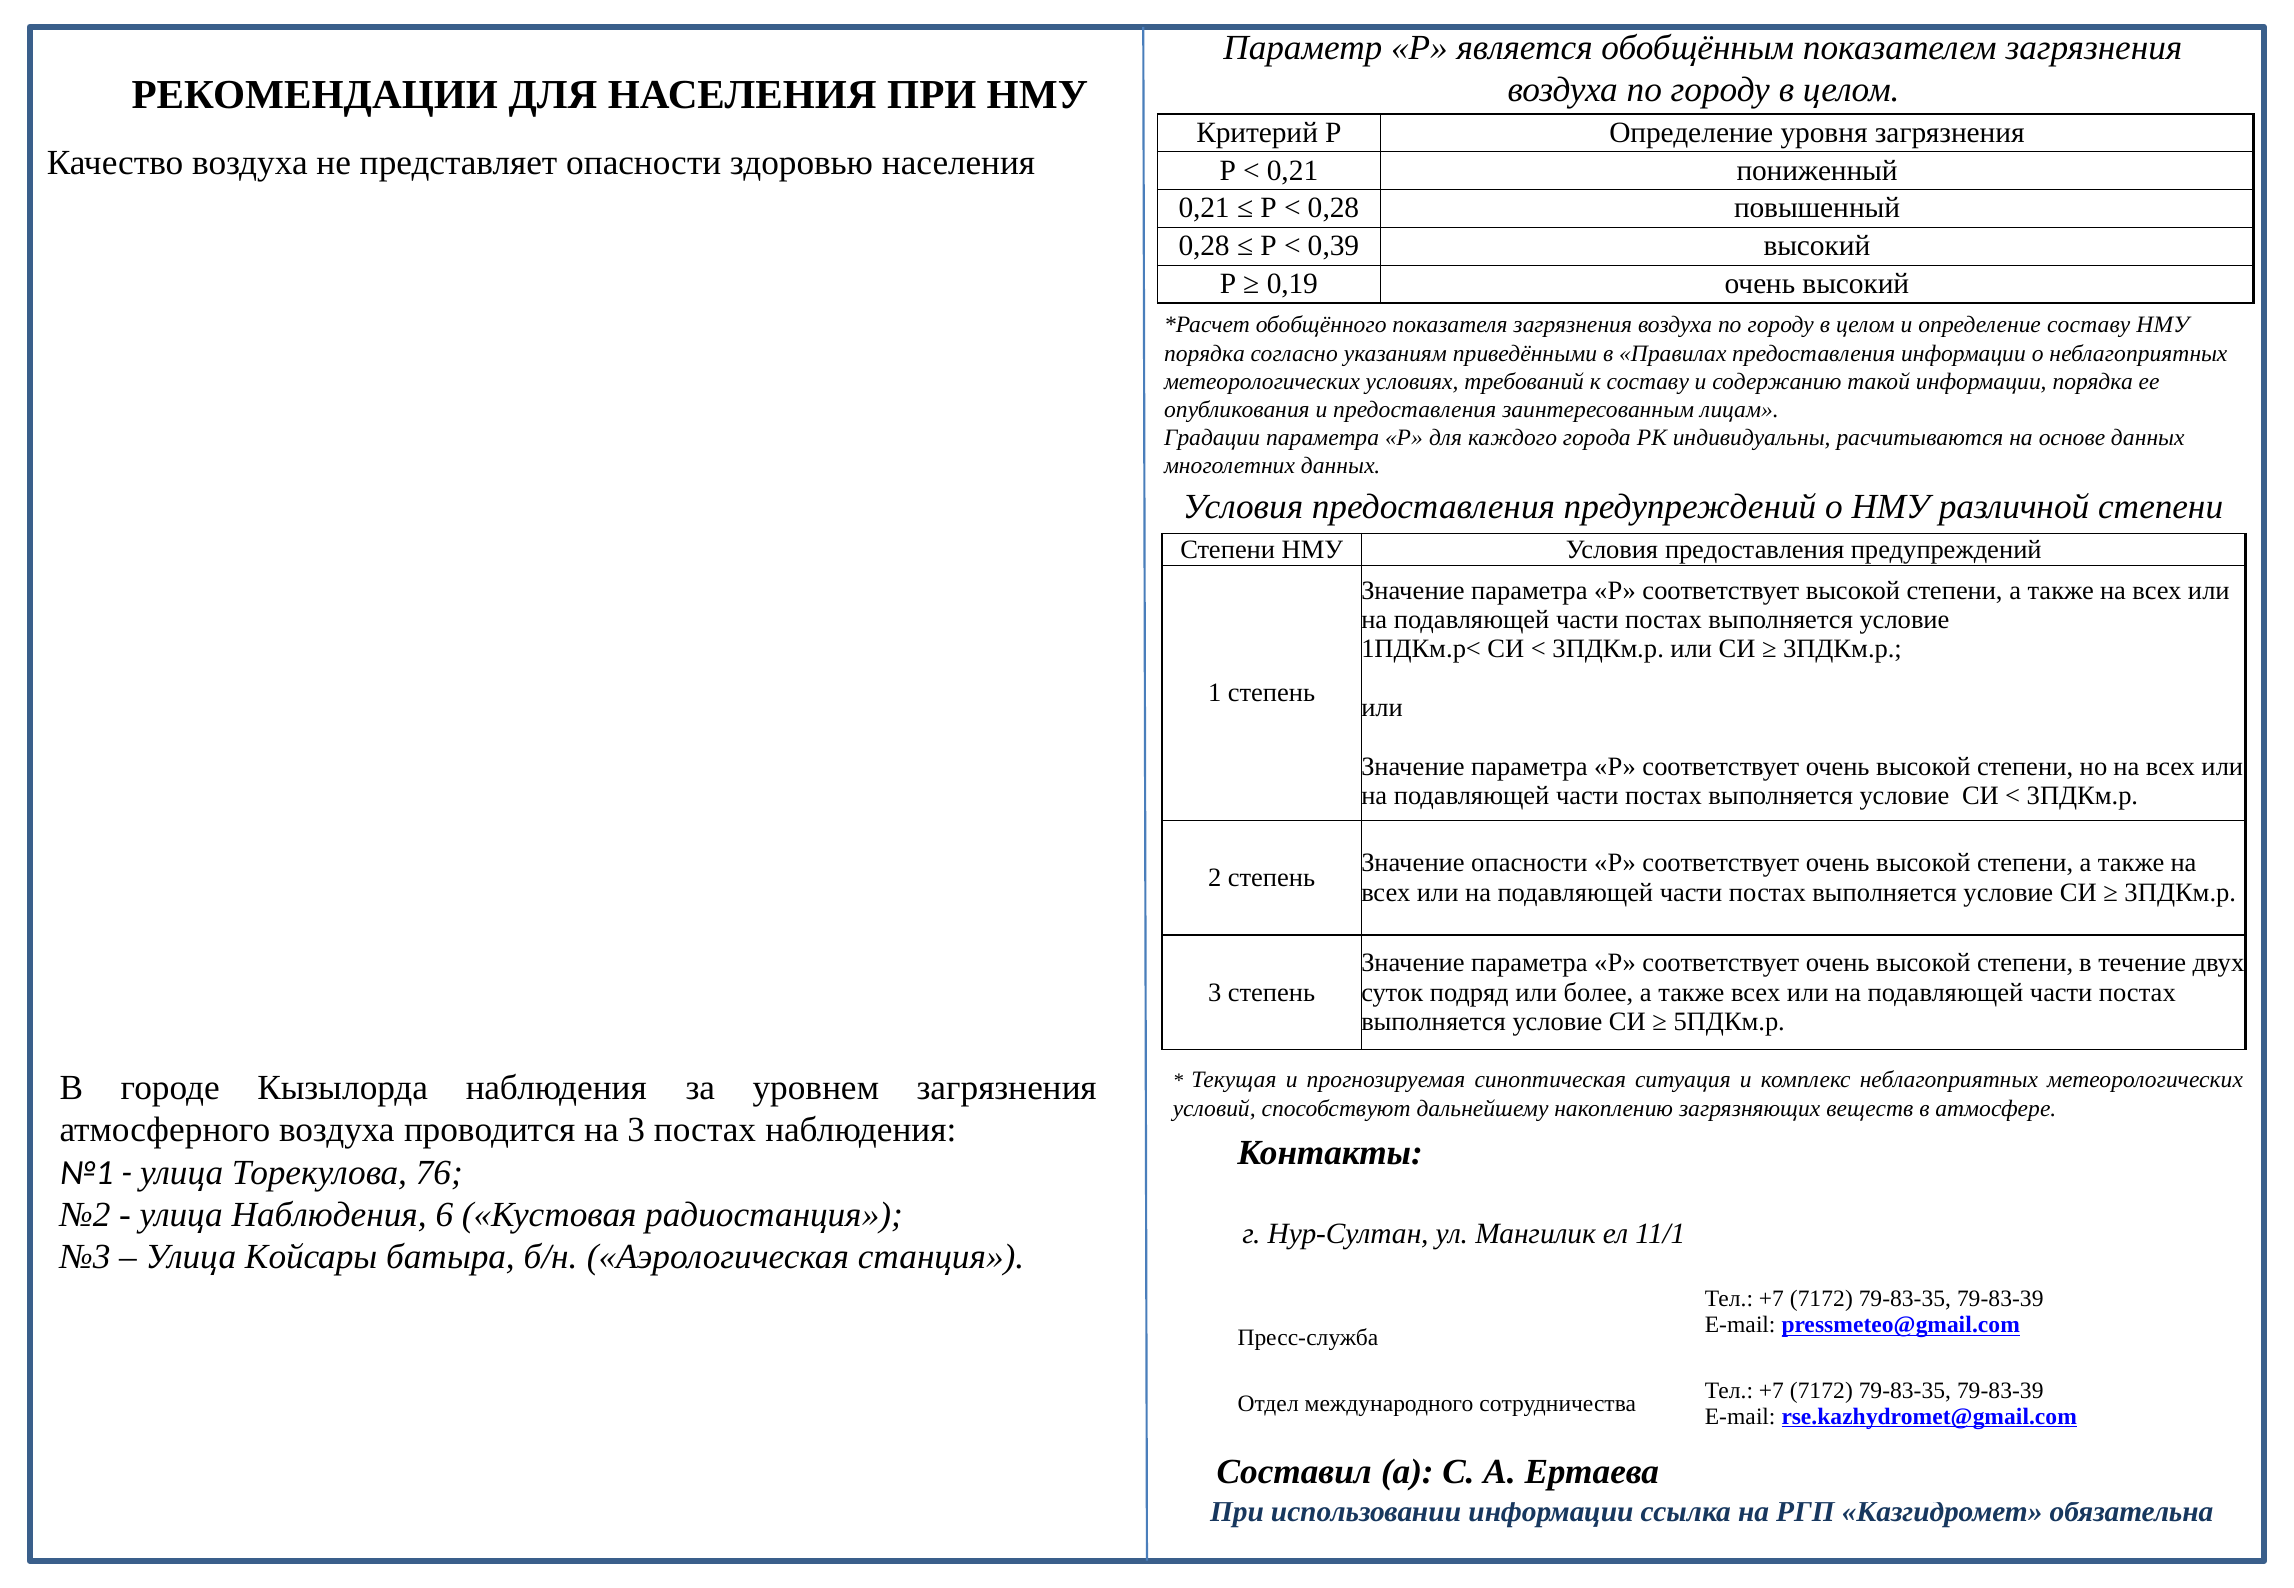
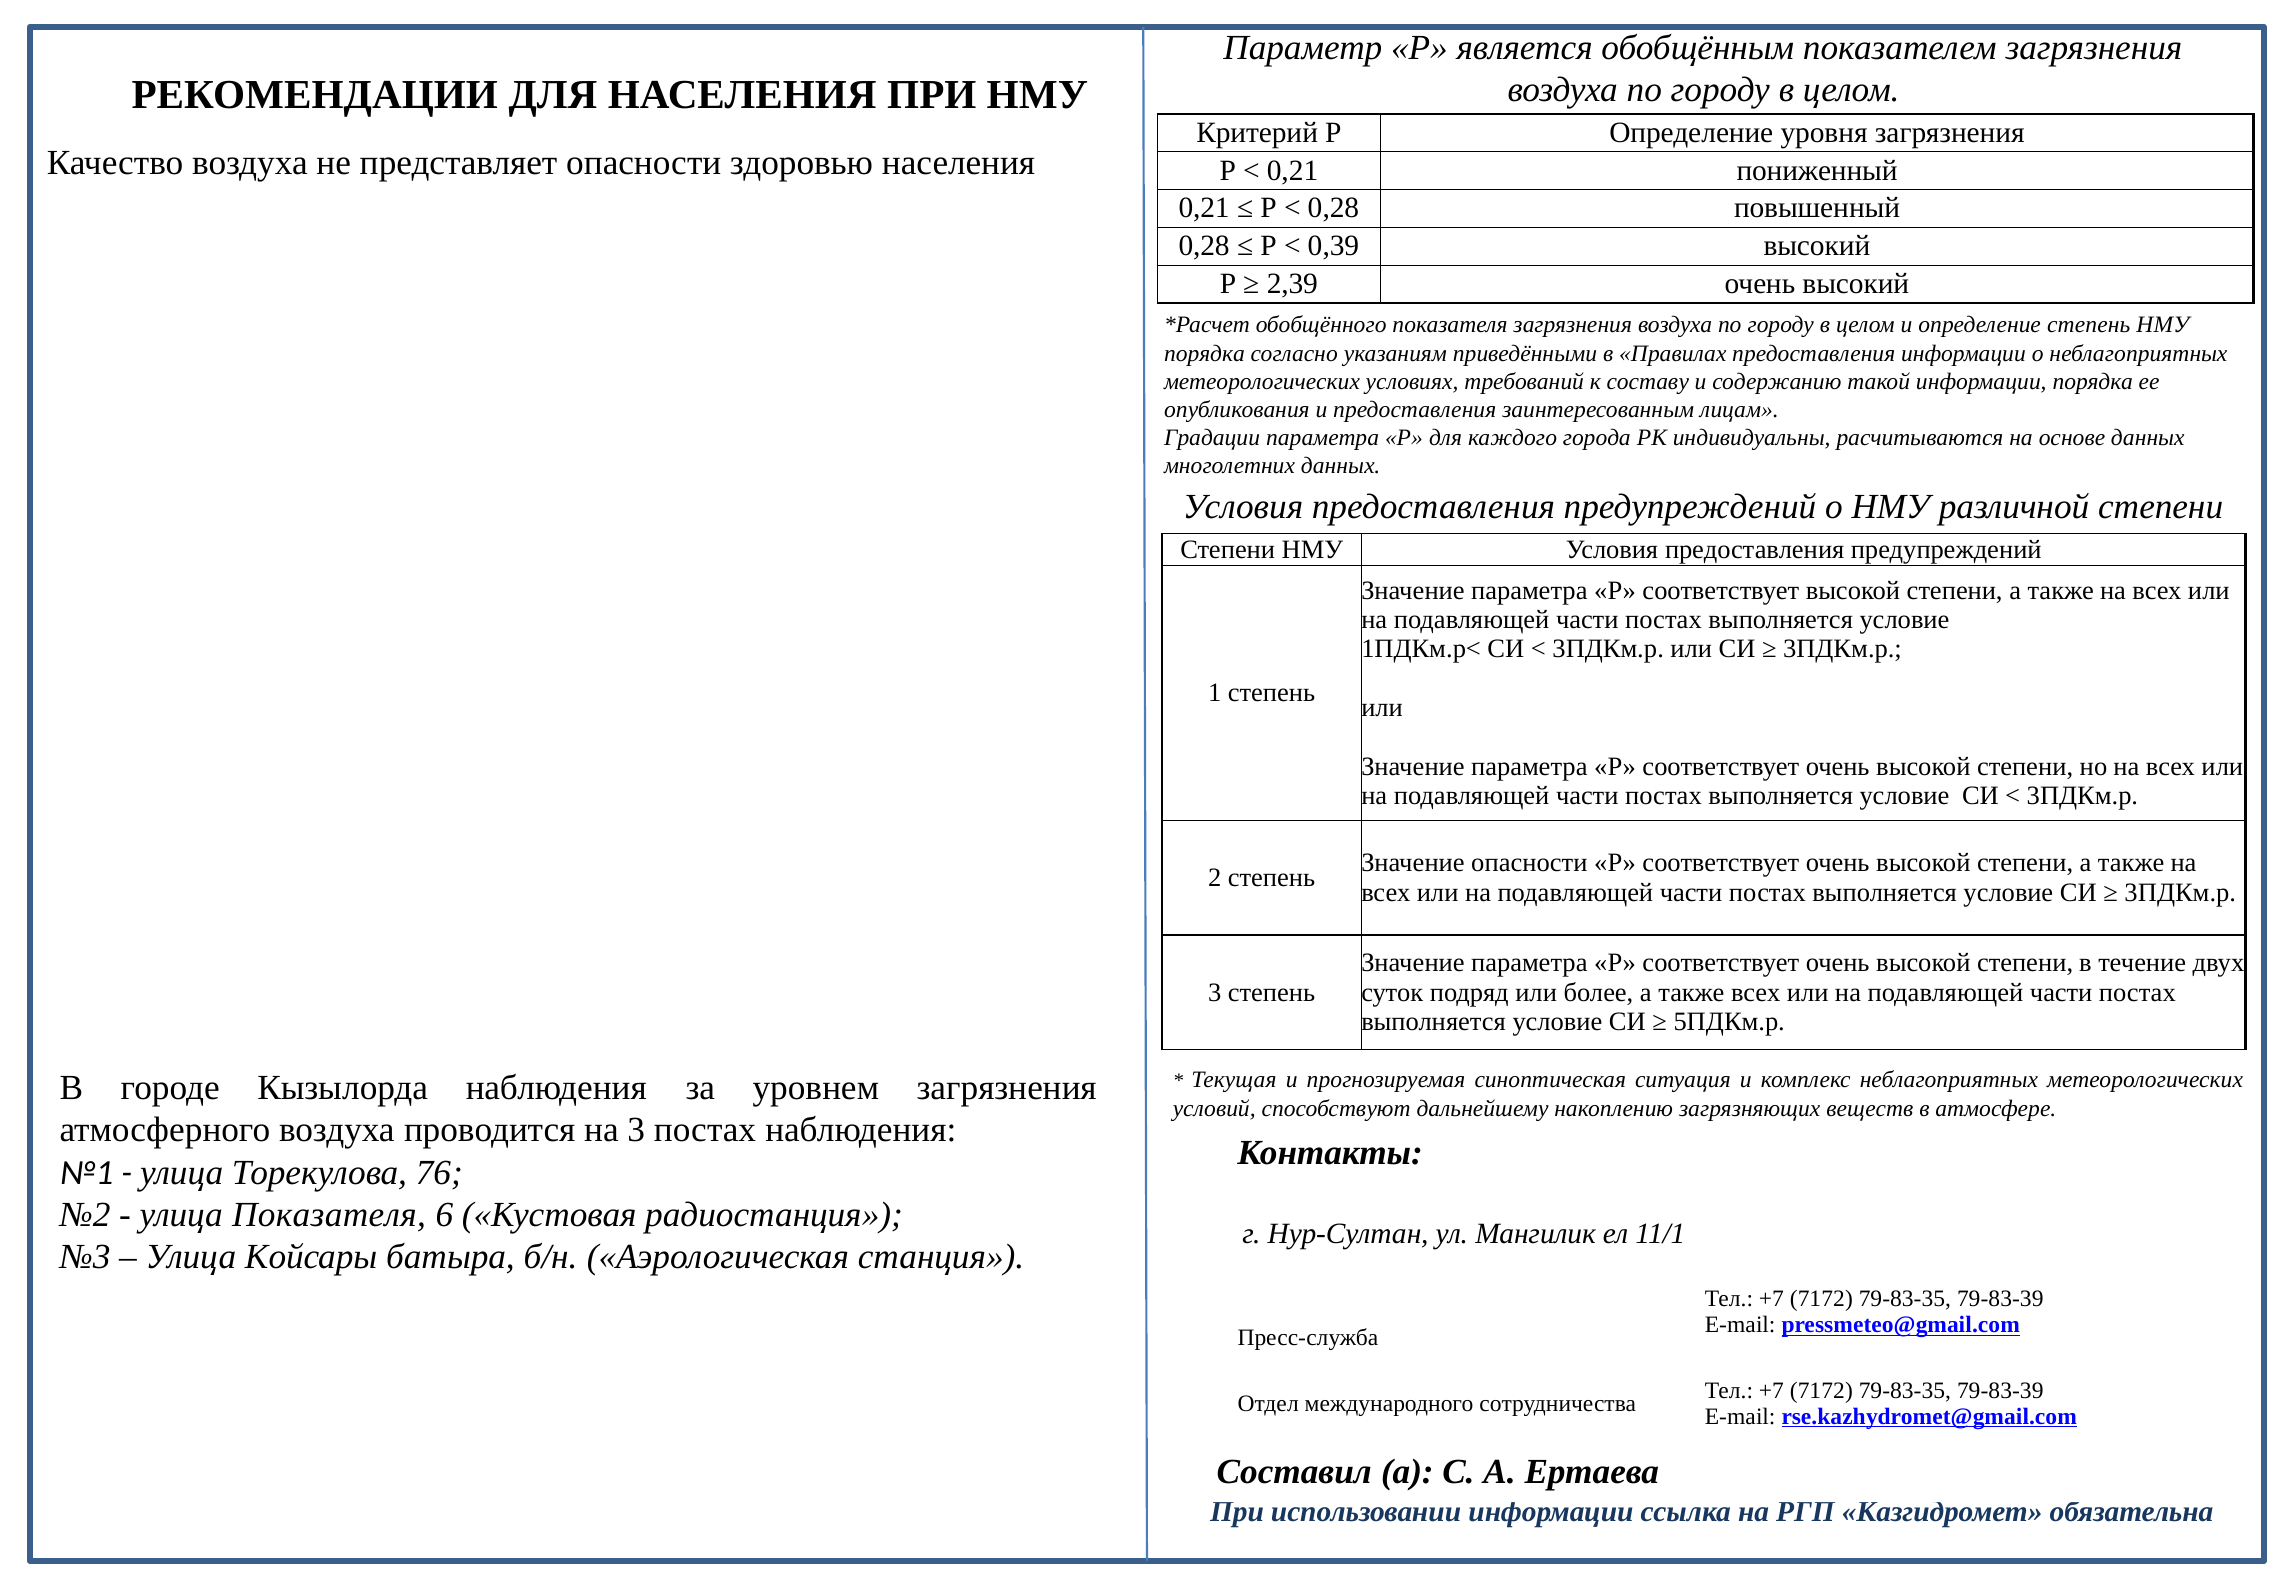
0,19: 0,19 -> 2,39 (1292, 284)
определение составу: составу -> степень (2089, 325)
улица Наблюдения: Наблюдения -> Показателя (329, 1215)
